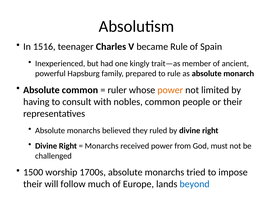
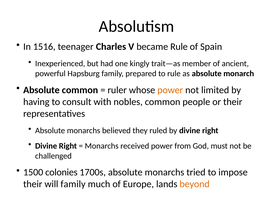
worship: worship -> colonies (61, 172)
will follow: follow -> family (73, 184)
beyond colour: blue -> orange (195, 184)
